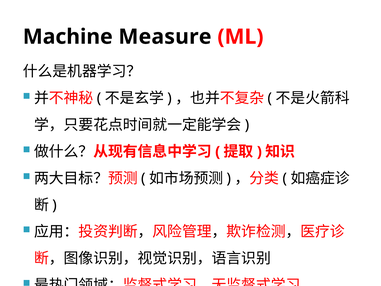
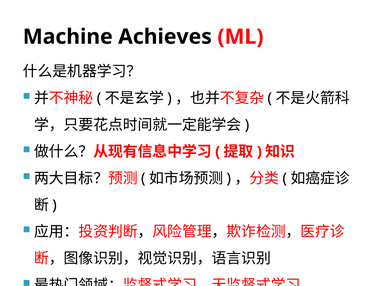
Measure: Measure -> Achieves (165, 37)
